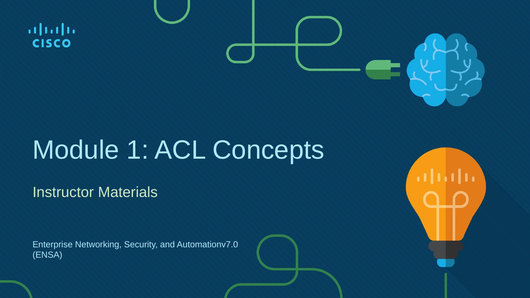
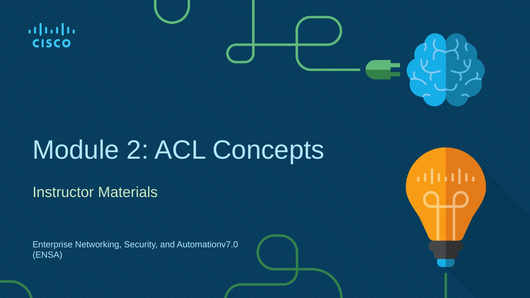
1: 1 -> 2 (138, 150)
